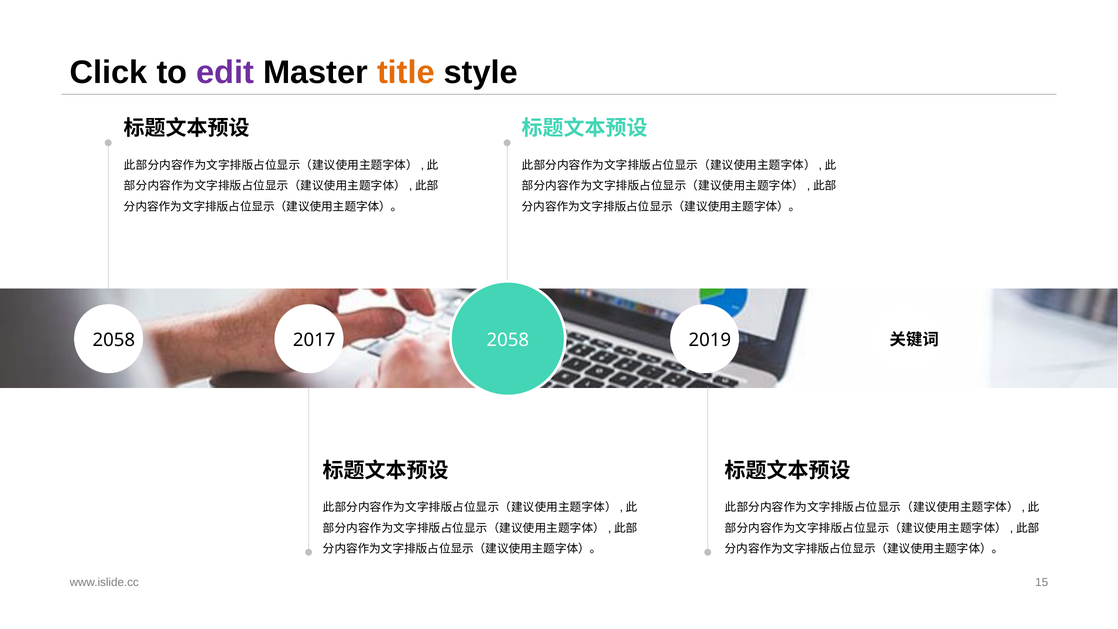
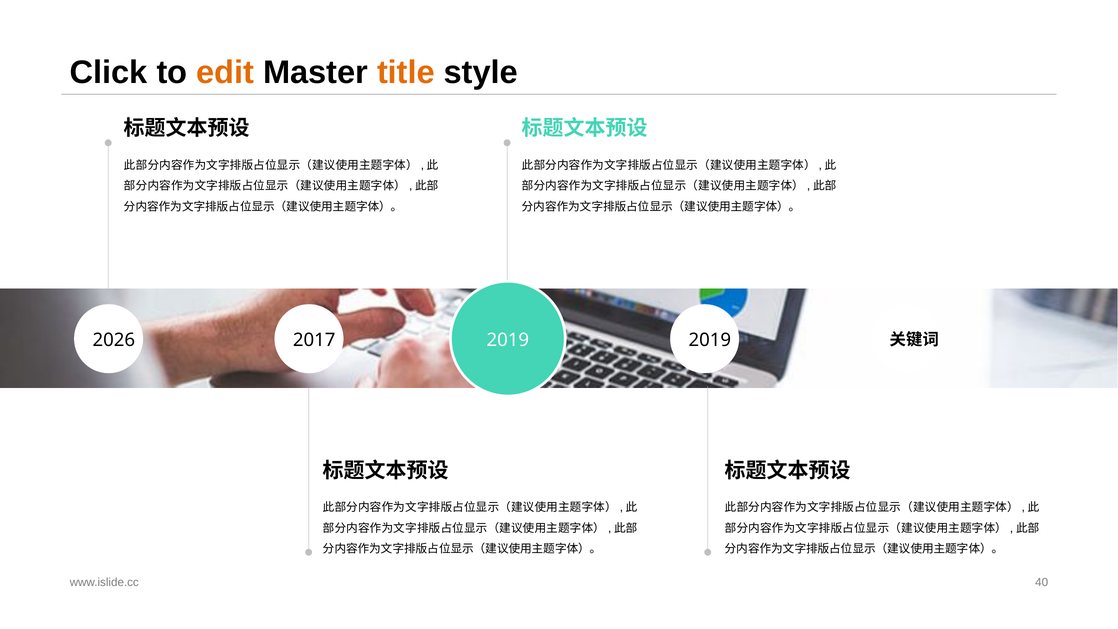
edit colour: purple -> orange (225, 72)
2058: 2058 -> 2026 (114, 340)
2017 2058: 2058 -> 2019 (508, 340)
15: 15 -> 40 (1042, 583)
